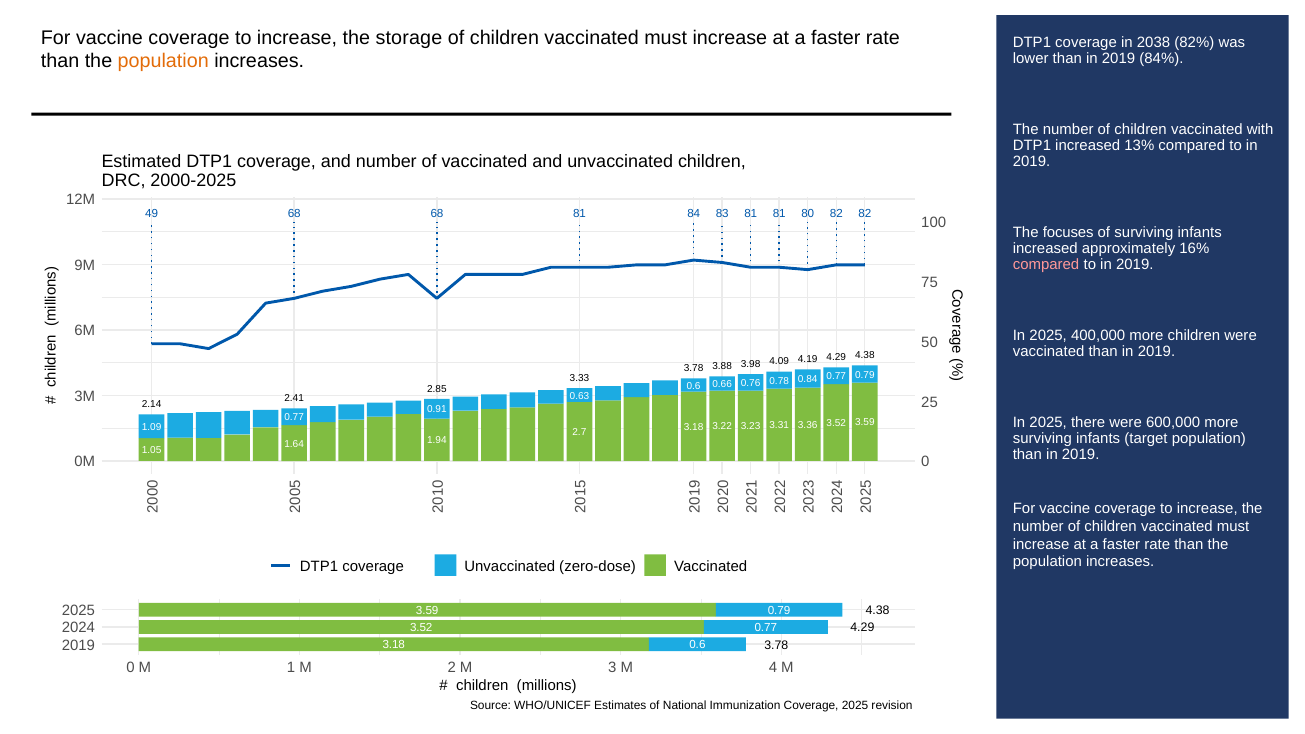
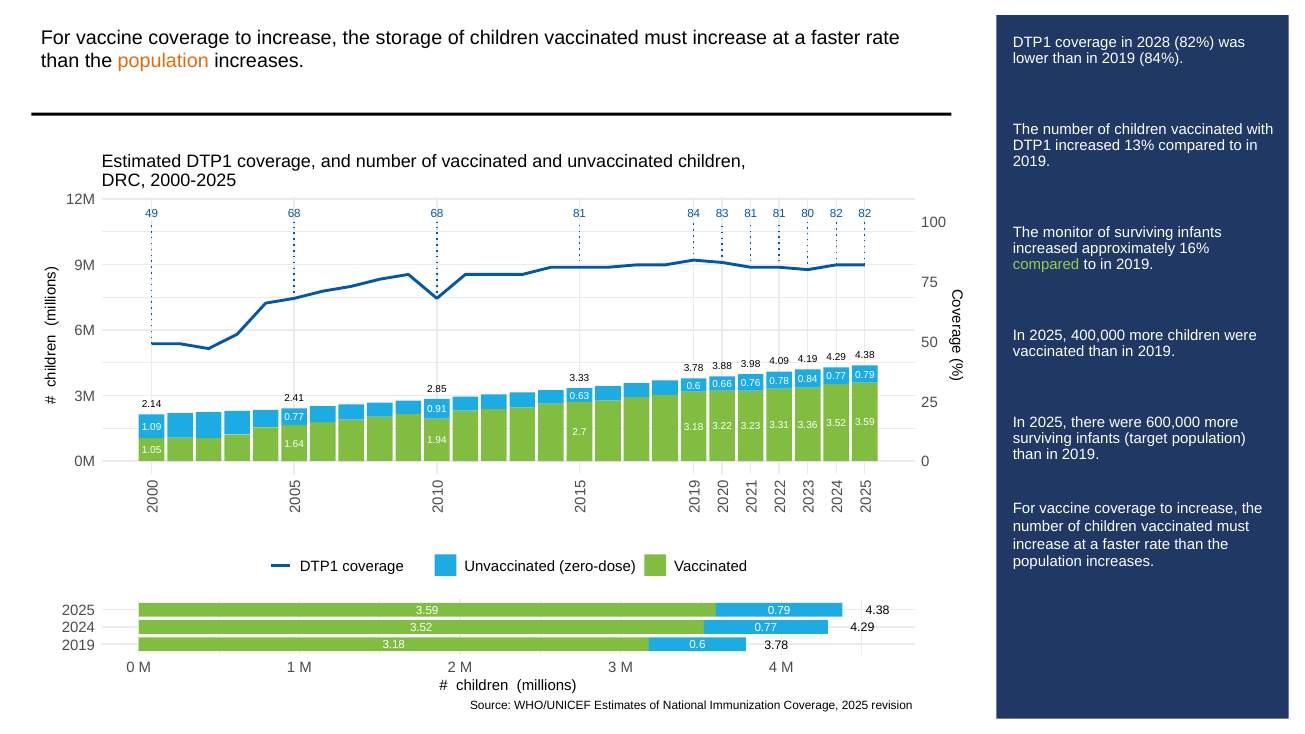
2038: 2038 -> 2028 (1154, 42)
focuses: focuses -> monitor (1068, 232)
compared colour: pink -> light green (1046, 265)
